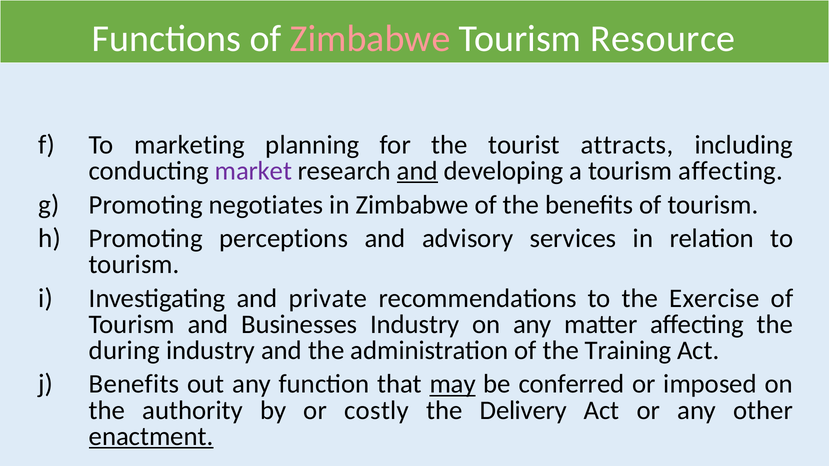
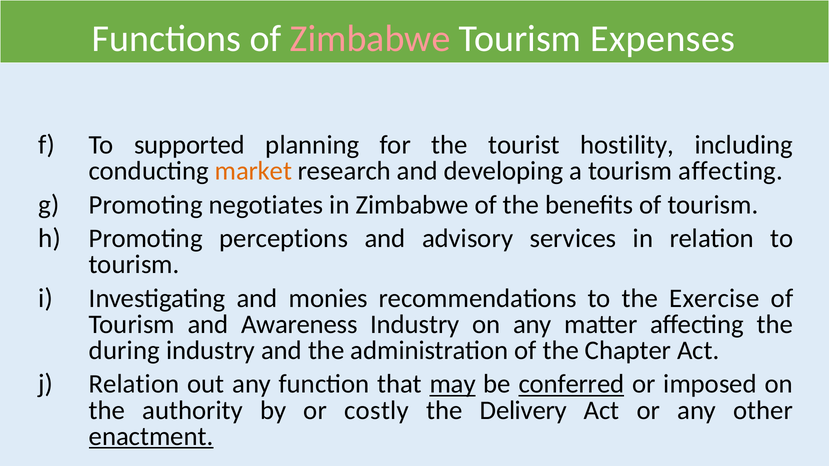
Resource: Resource -> Expenses (663, 39)
marketing: marketing -> supported (190, 145)
attracts: attracts -> hostility (627, 145)
market colour: purple -> orange (253, 171)
and underline: present -> none (417, 171)
private: private -> monies (328, 299)
Businesses: Businesses -> Awareness (299, 325)
Training: Training -> Chapter (628, 351)
Benefits: Benefits -> Relation (134, 384)
conferred underline: none -> present (572, 384)
